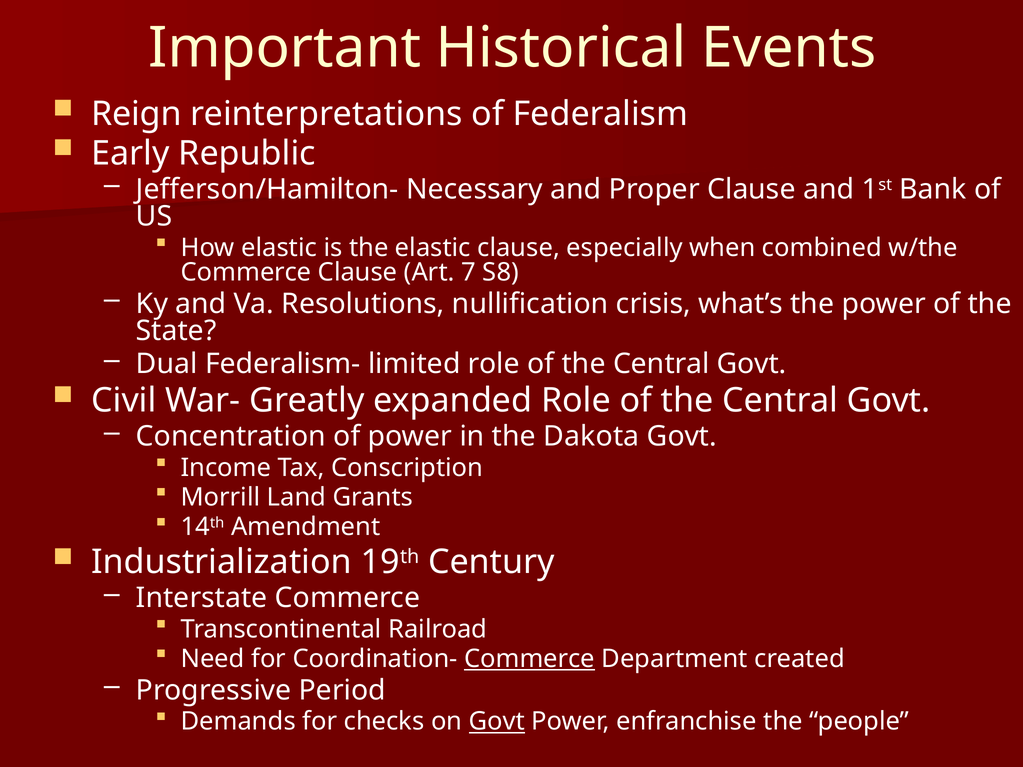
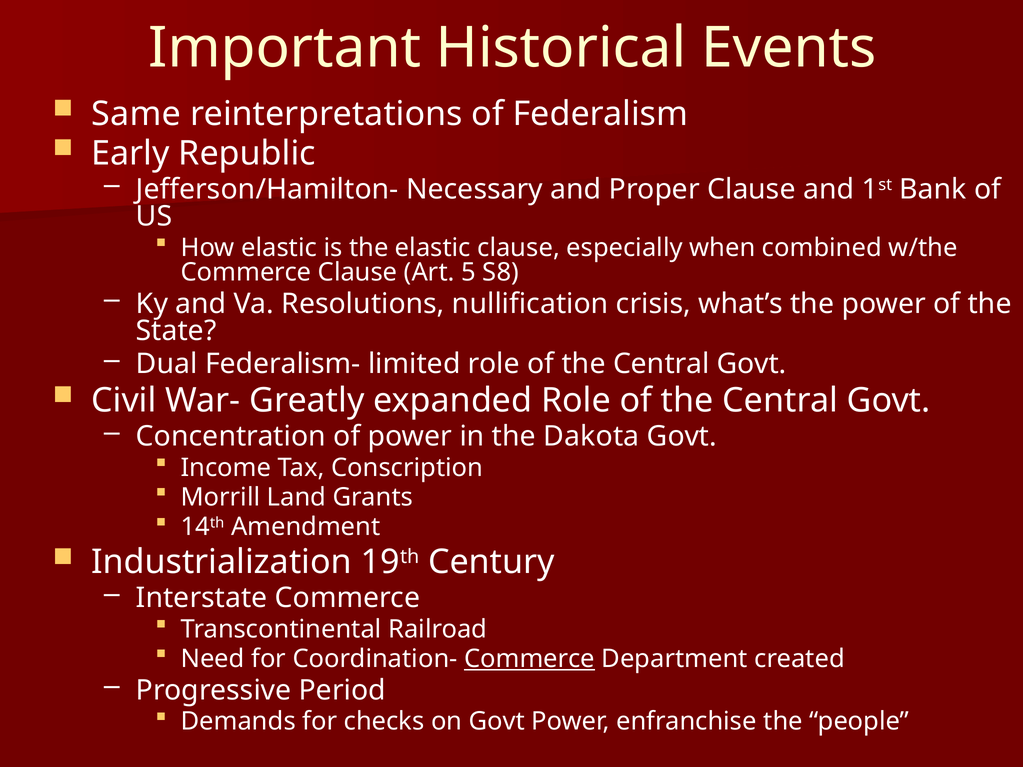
Reign: Reign -> Same (136, 114)
7: 7 -> 5 (469, 272)
Govt underline: present -> none (497, 722)
